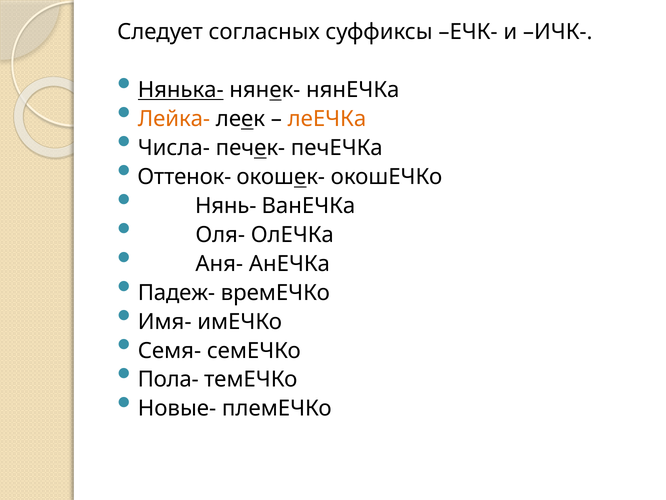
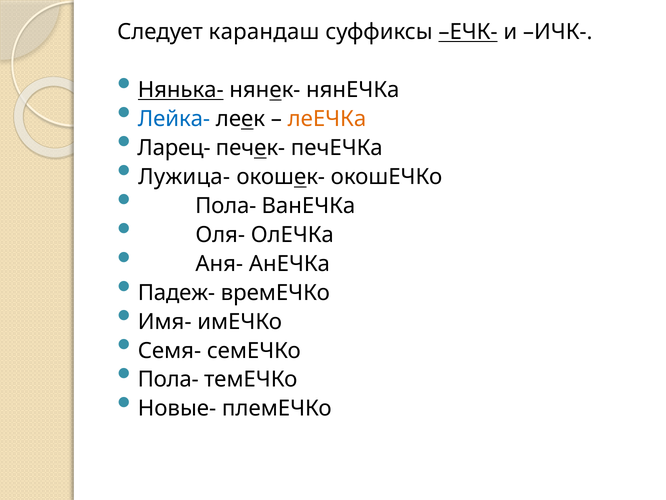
согласных: согласных -> карандаш (264, 32)
ЕЧК- underline: none -> present (468, 32)
Лейка- colour: orange -> blue (174, 119)
Числа-: Числа- -> Ларец- (174, 148)
Оттенок-: Оттенок- -> Лужица- (184, 177)
Нянь-: Нянь- -> Пола- (226, 206)
